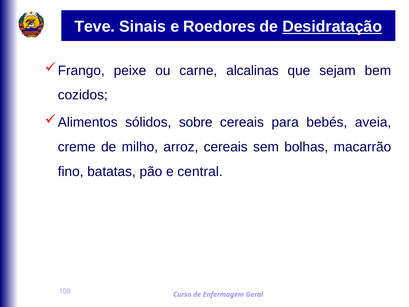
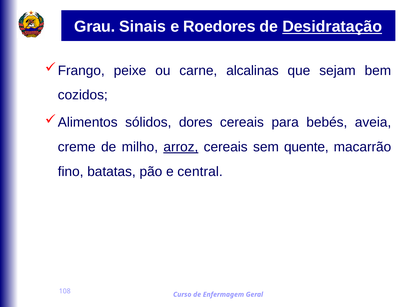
Teve: Teve -> Grau (95, 27)
sobre: sobre -> dores (196, 122)
arroz underline: none -> present (181, 147)
bolhas: bolhas -> quente (306, 147)
